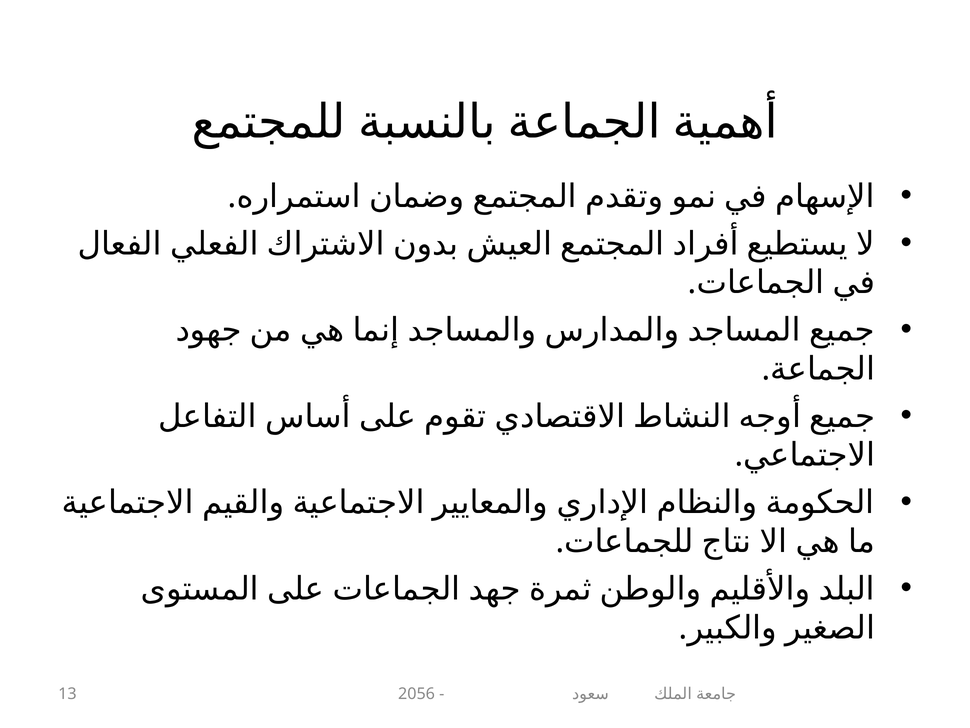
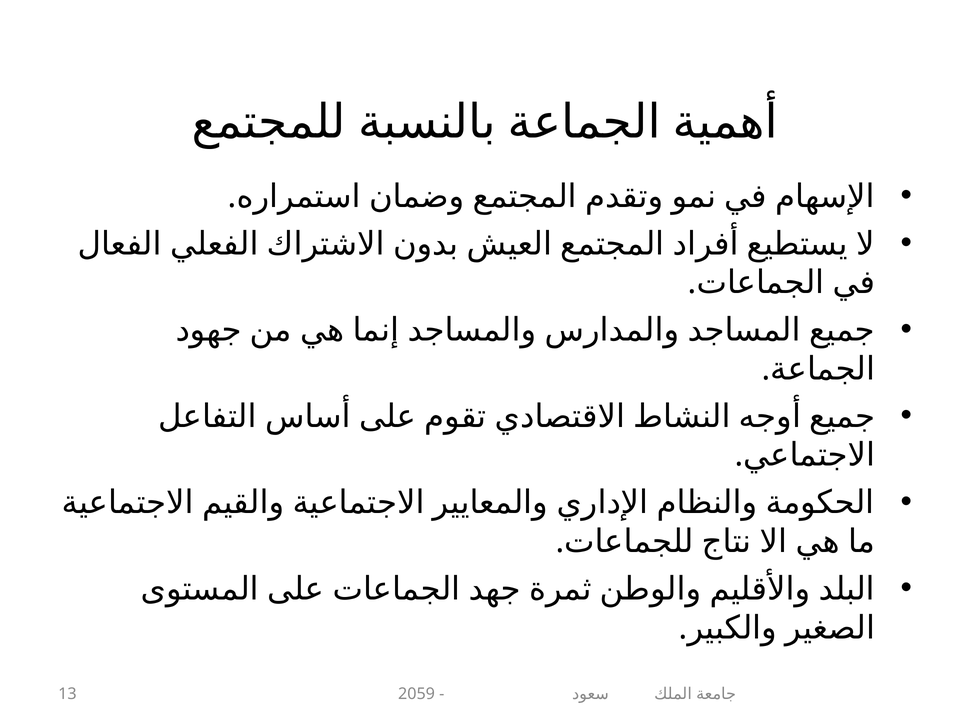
2056: 2056 -> 2059 (417, 693)
